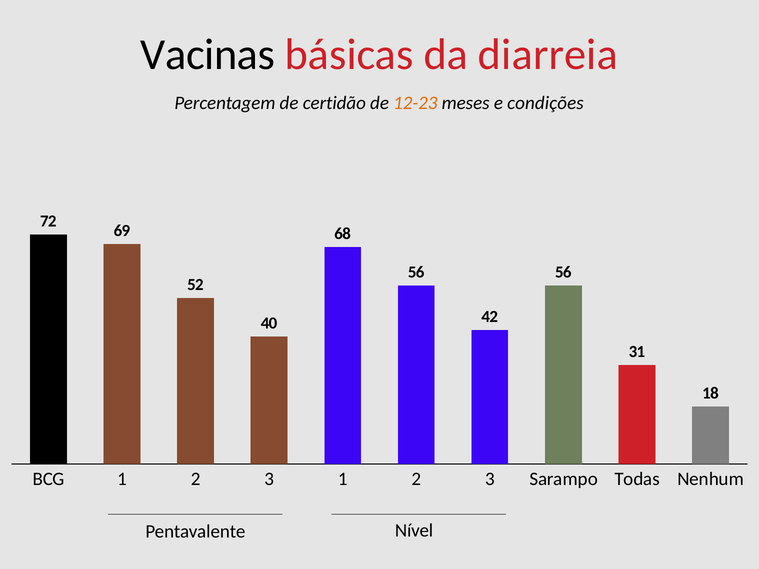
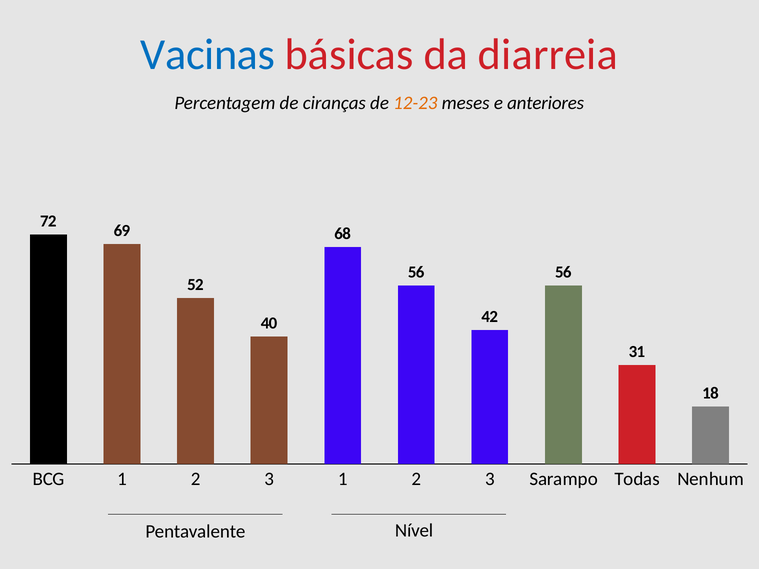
Vacinas colour: black -> blue (208, 55)
certidão: certidão -> ciranças (334, 103)
condições: condições -> anteriores (546, 103)
